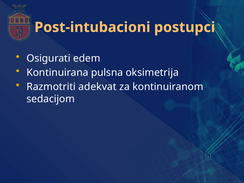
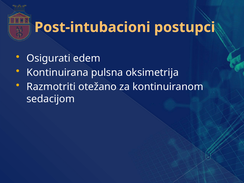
adekvat: adekvat -> otežano (98, 87)
